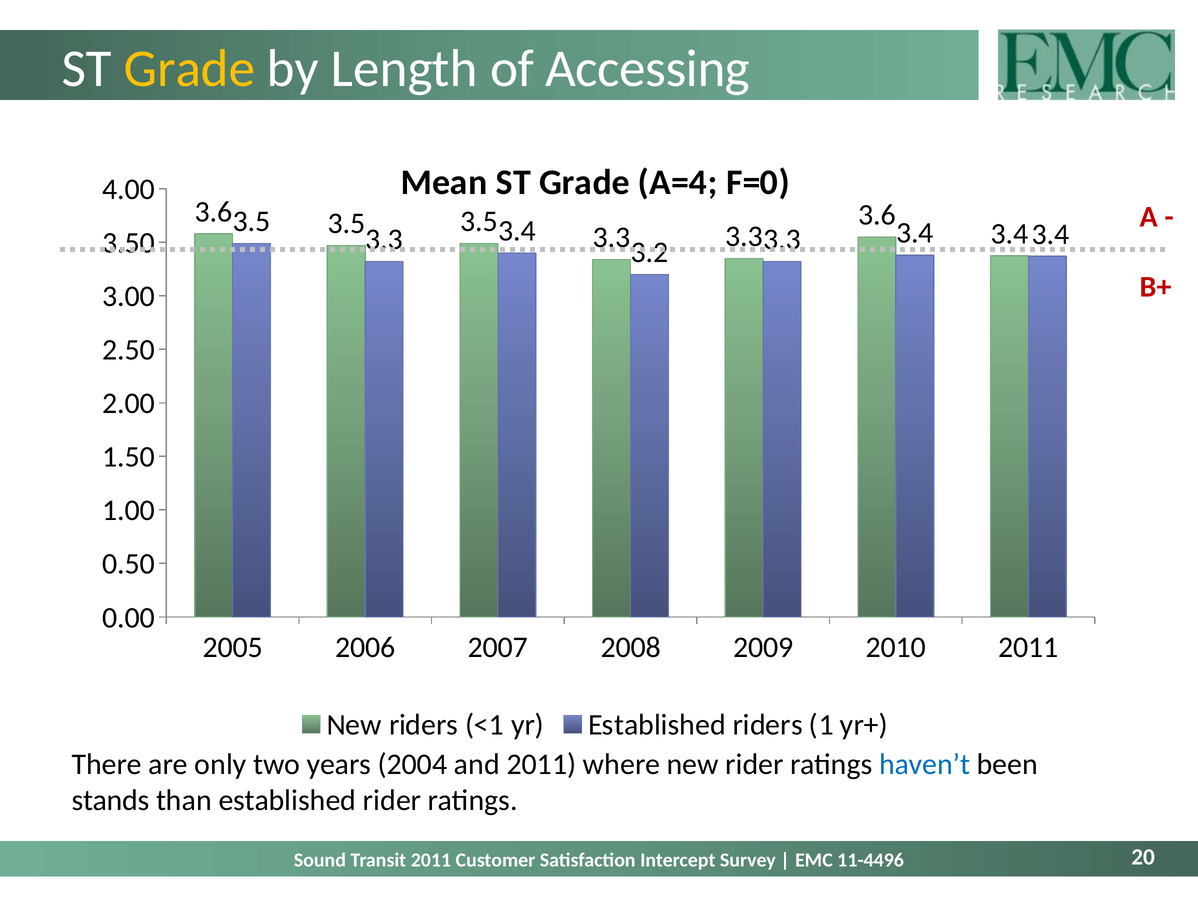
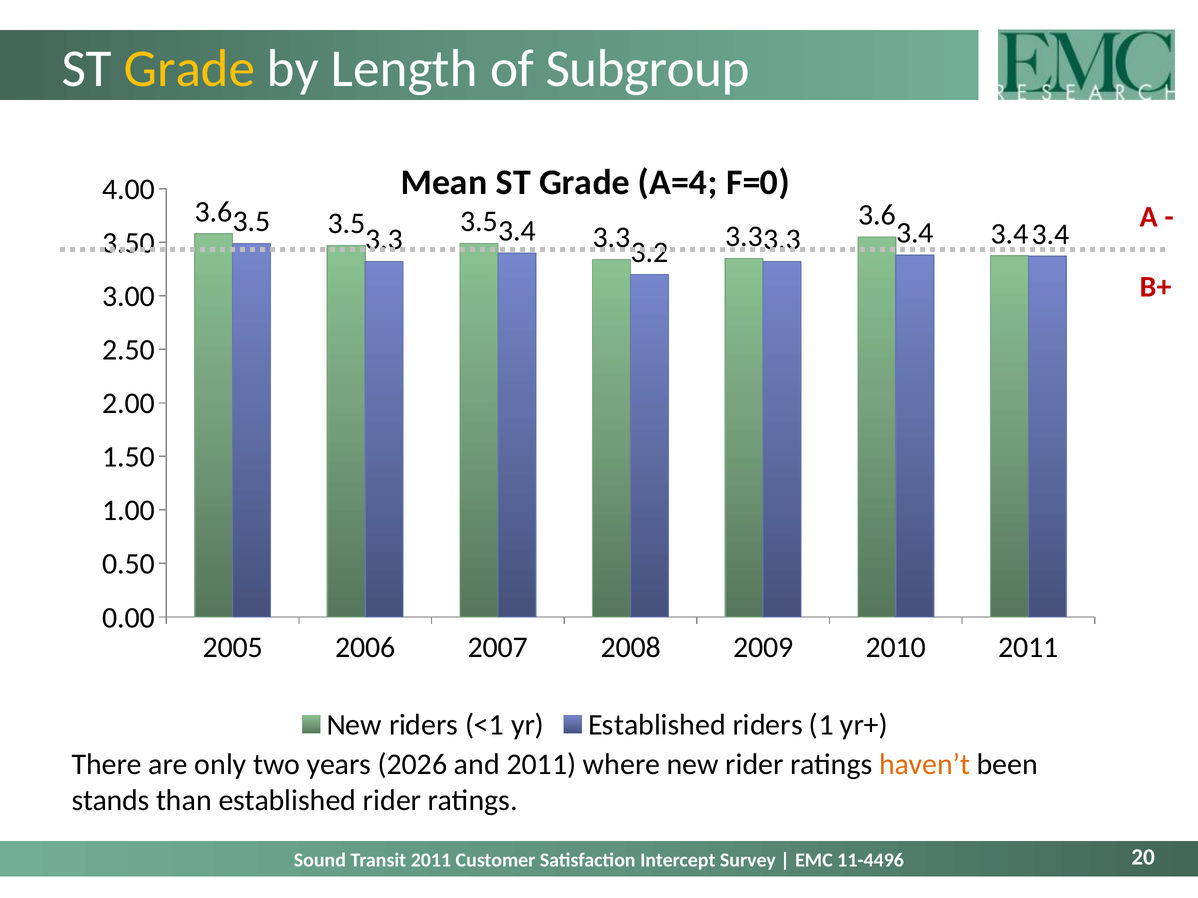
Accessing: Accessing -> Subgroup (648, 69)
2004: 2004 -> 2026 (412, 765)
haven’t colour: blue -> orange (925, 765)
